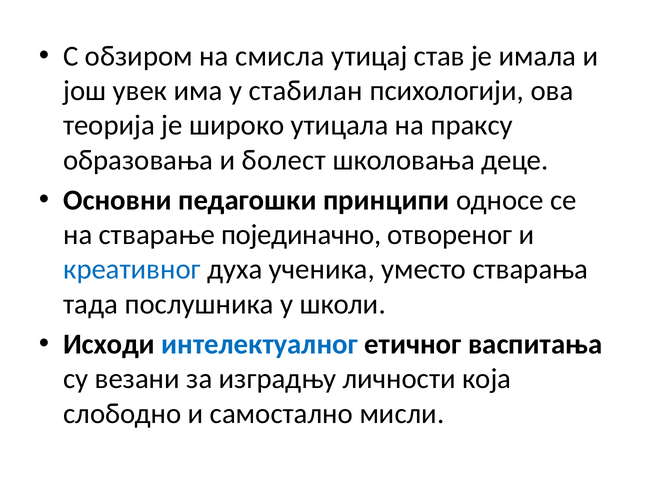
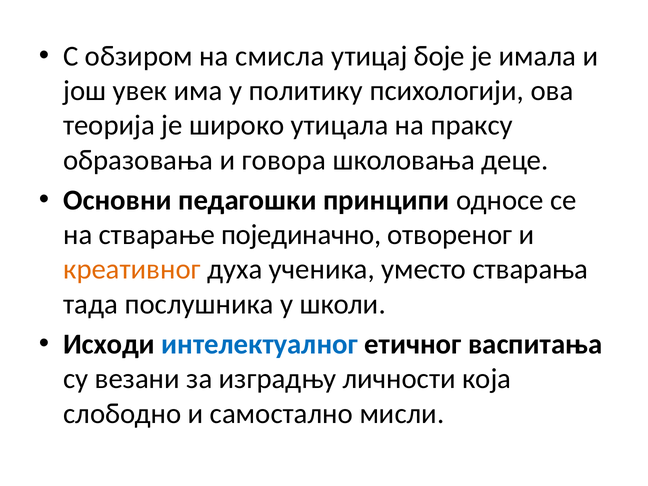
став: став -> боје (439, 56)
стабилан: стабилан -> политику (306, 91)
болест: болест -> говора (284, 160)
креативног colour: blue -> orange (132, 269)
